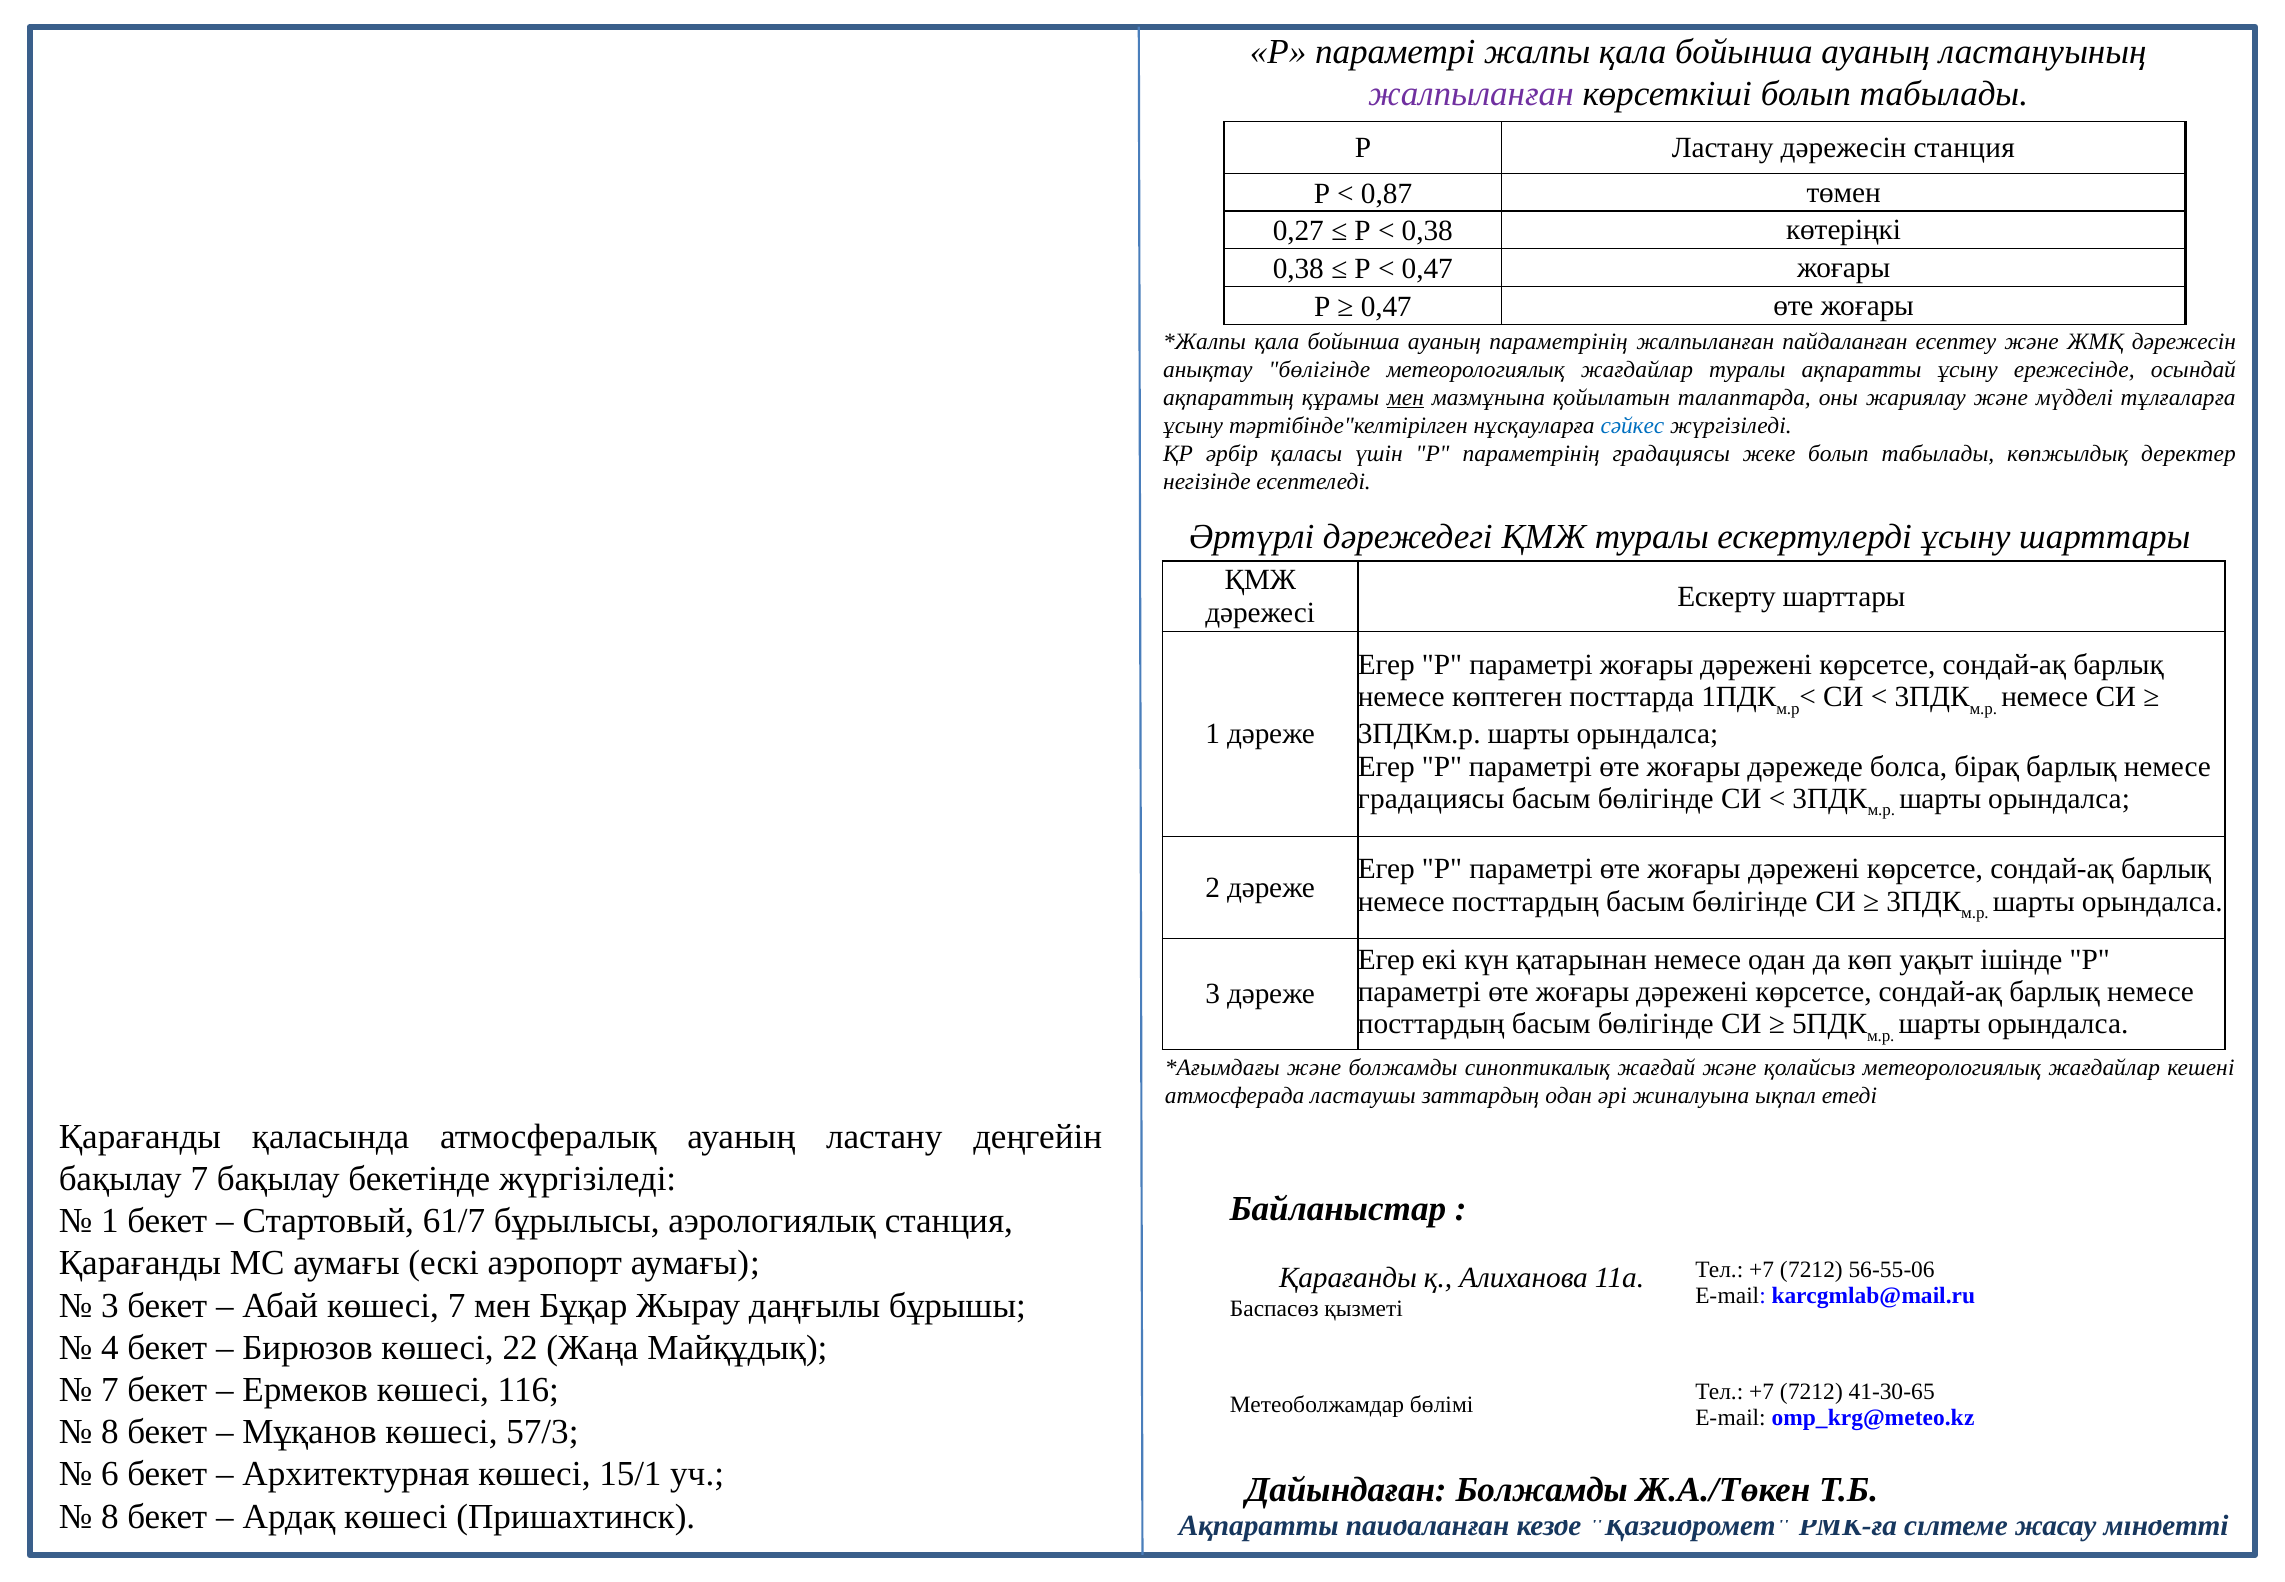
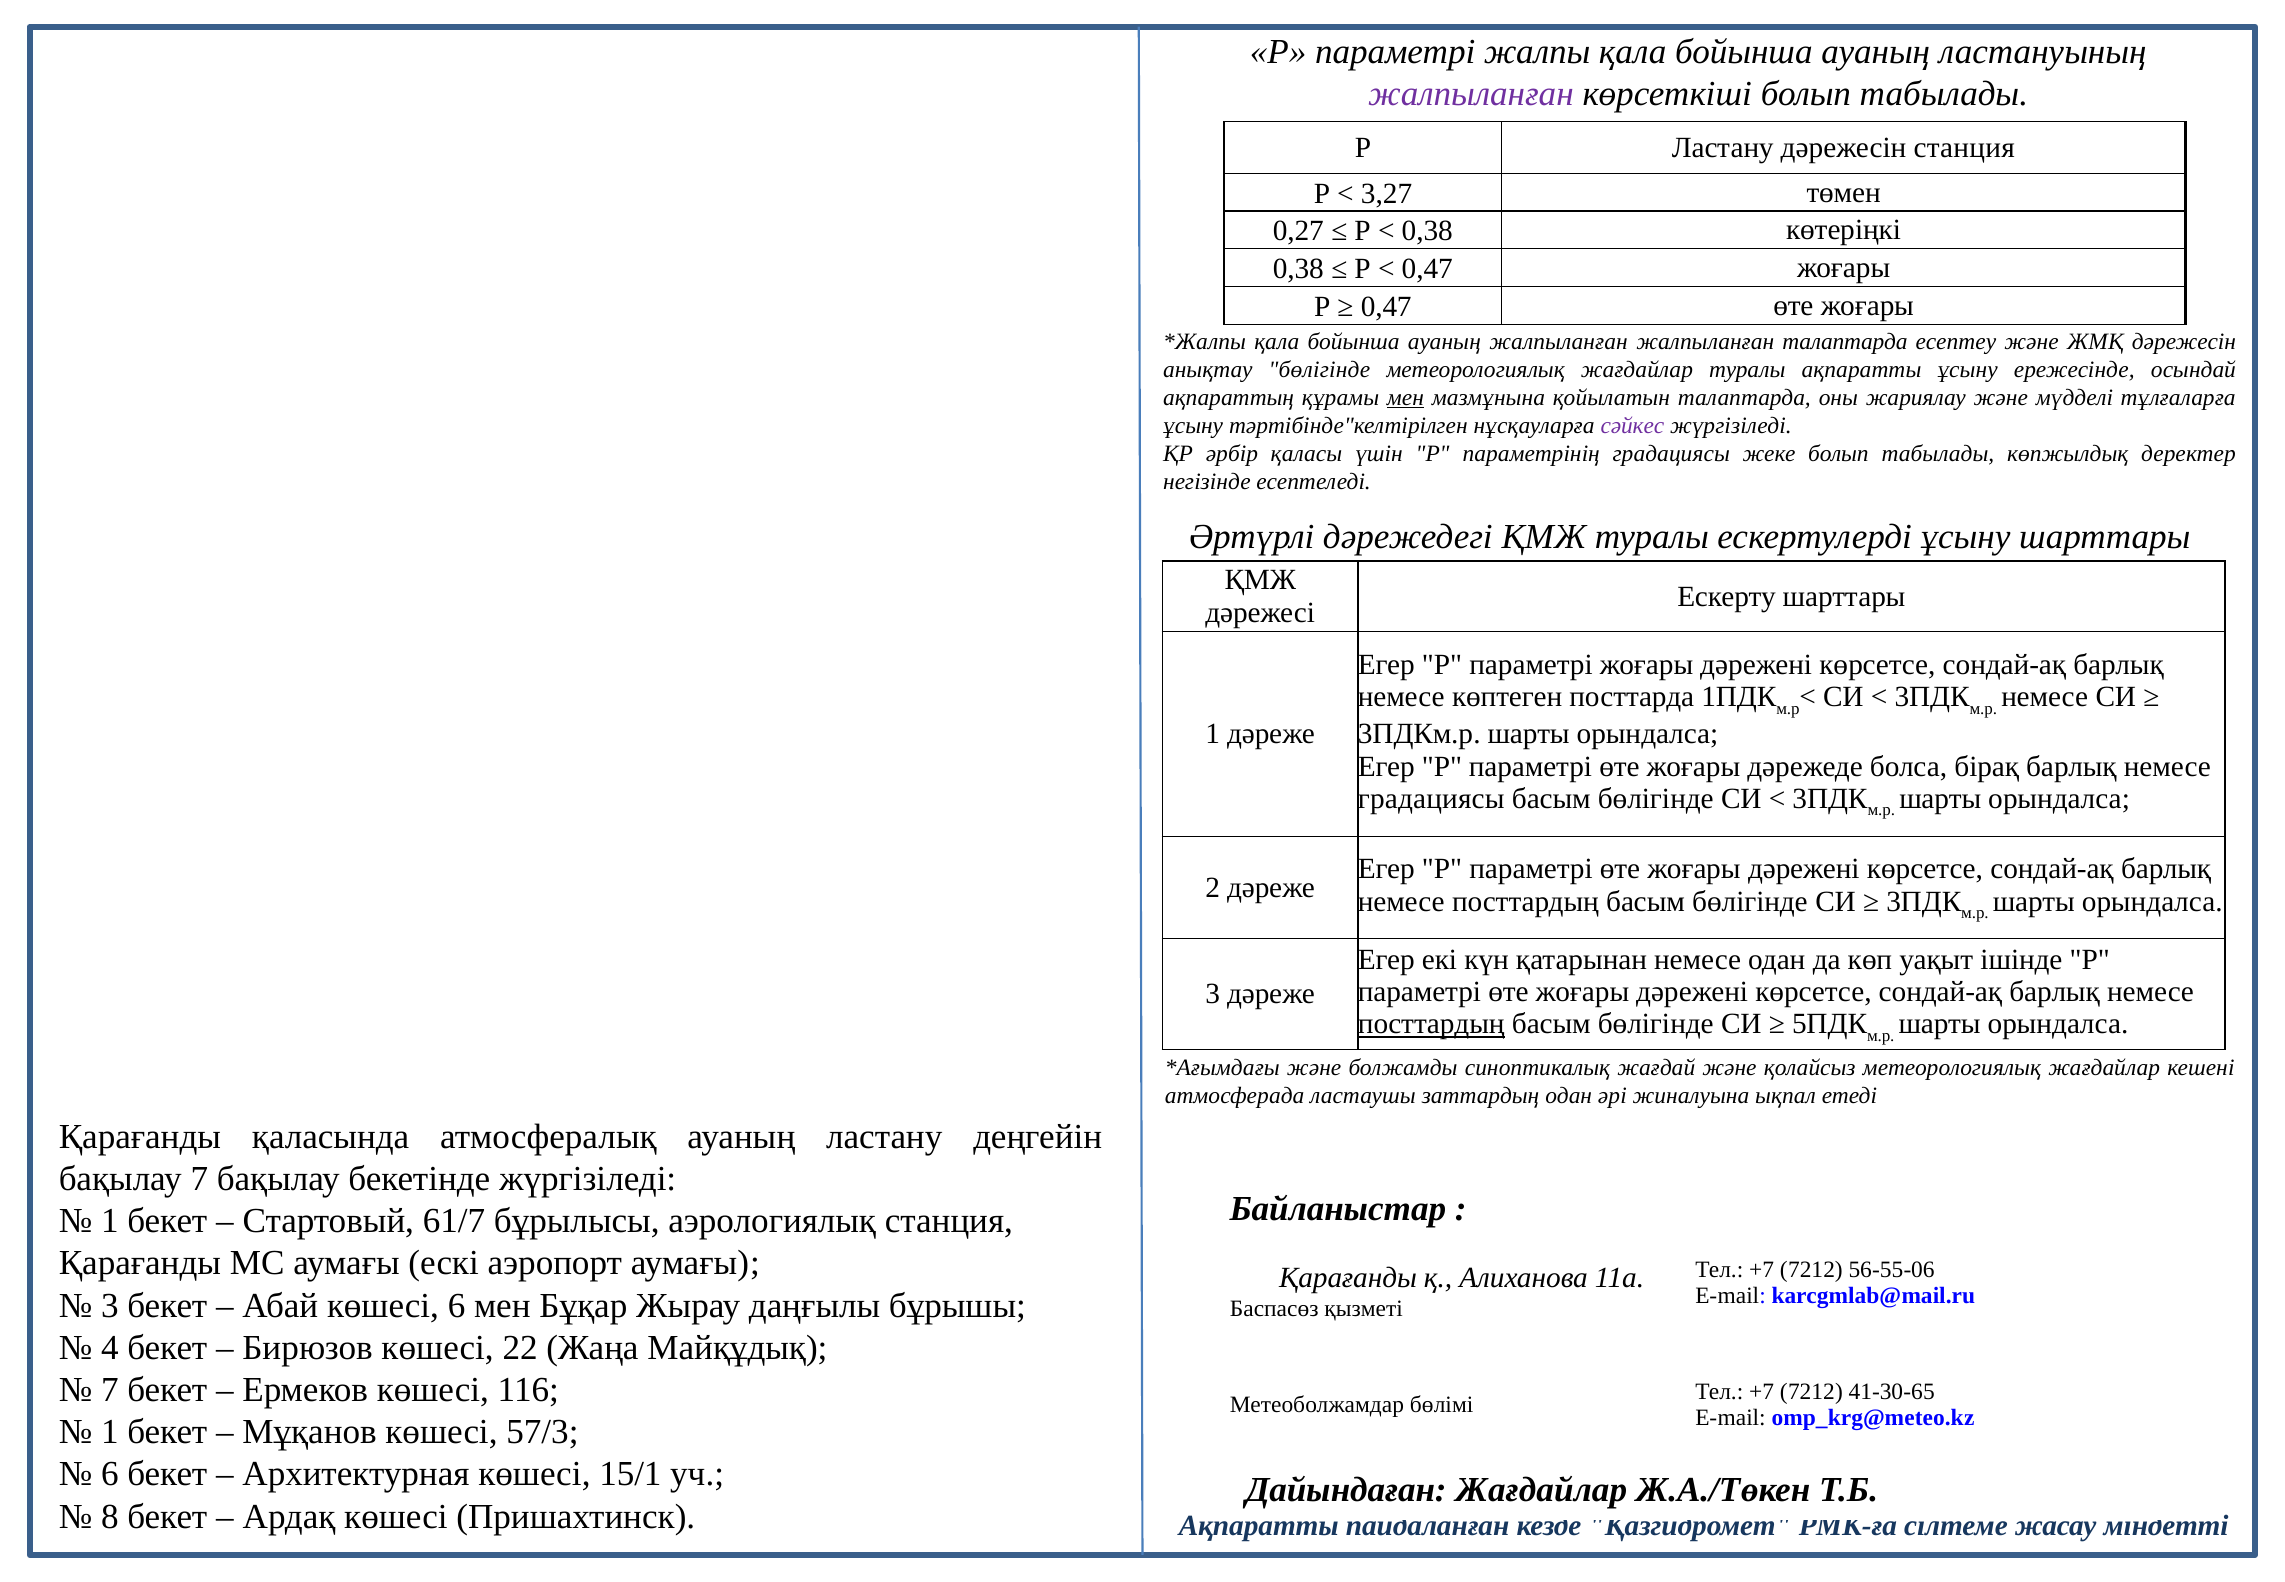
0,87: 0,87 -> 3,27 (1387, 194)
ауаның параметрінің: параметрінің -> жалпыланған (1559, 342)
жалпыланған пайдаланған: пайдаланған -> талаптарда (1845, 342)
сәйкес colour: blue -> purple (1632, 426)
посттардың underline: none -> present (1431, 1024)
көшесі 7: 7 -> 6 (457, 1305)
8: 8 -> 1 (110, 1432)
Дайындаған Болжамды: Болжамды -> Жағдайлар (1541, 1490)
